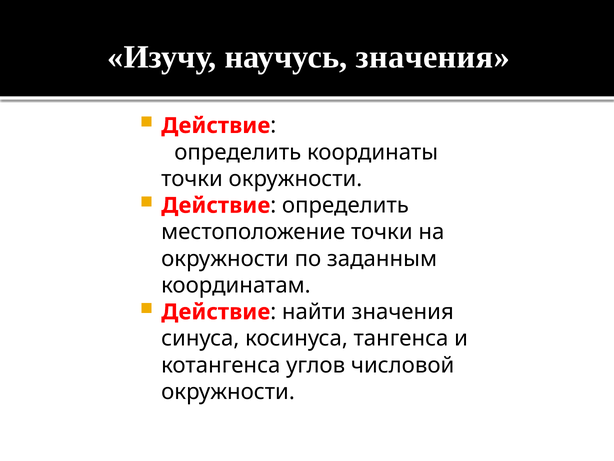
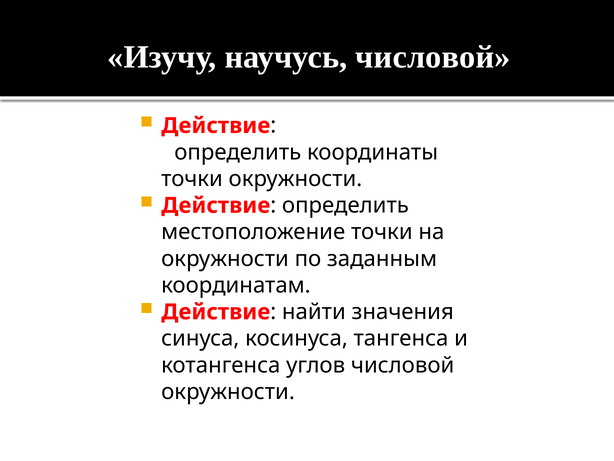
научусь значения: значения -> числовой (433, 57)
